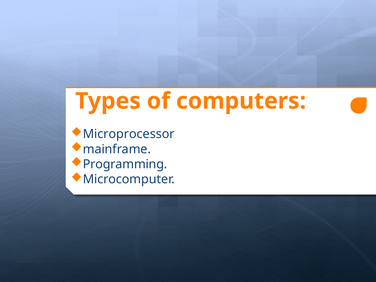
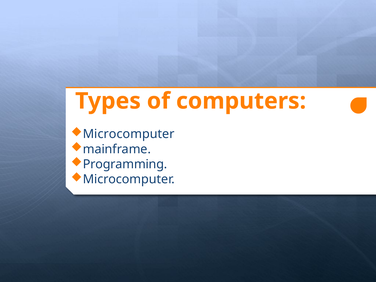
Microprocessor: Microprocessor -> Microcomputer (129, 134)
